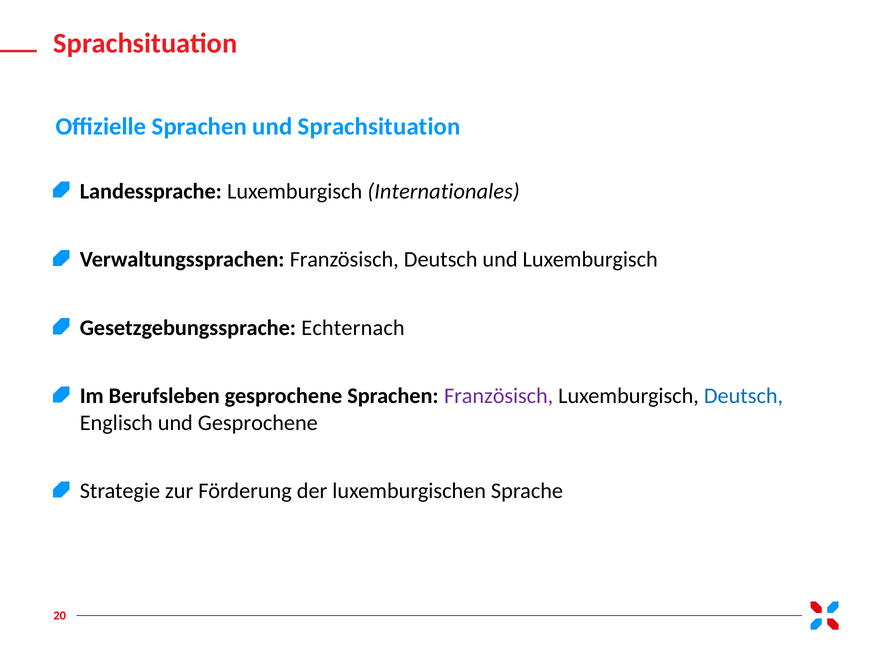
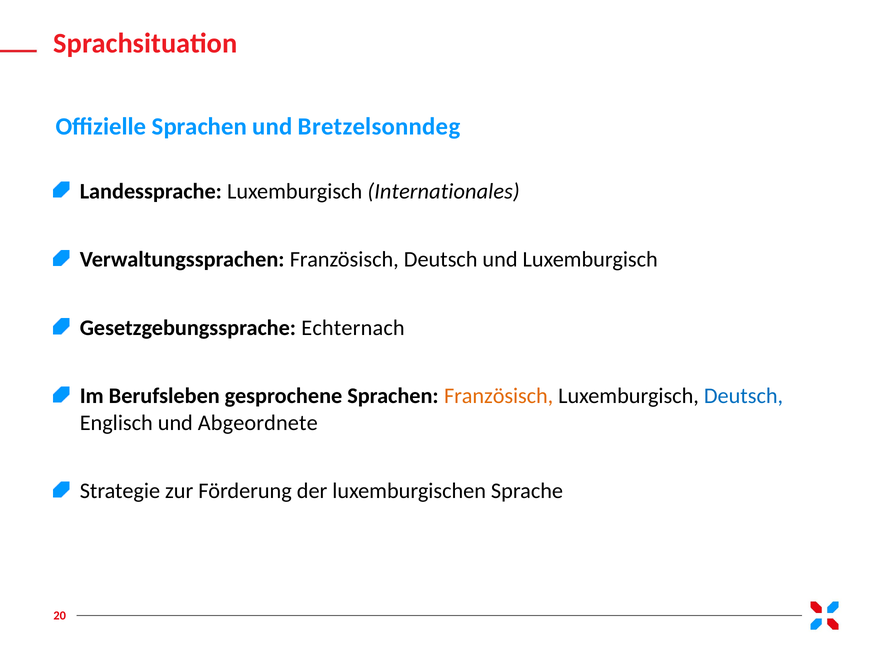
und Sprachsituation: Sprachsituation -> Bretzelsonndeg (379, 127)
Französisch colour: purple -> orange (499, 396)
und Gesprochene: Gesprochene -> Abgeordnete (258, 423)
